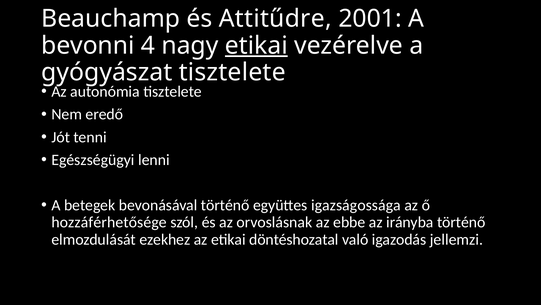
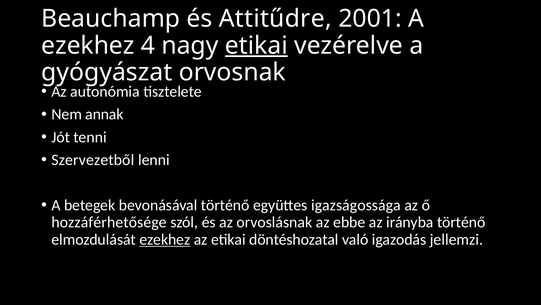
bevonni: bevonni -> ezekhez (88, 45)
tisztelete: tisztelete -> orvosnak (232, 72)
eredő: eredő -> annak (104, 114)
Egészségügyi: Egészségügyi -> Szervezetből (93, 160)
ezekhez underline: none -> present (165, 239)
